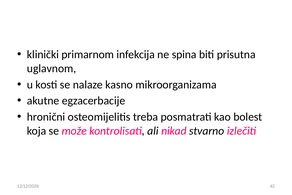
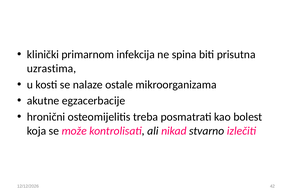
uglavnom: uglavnom -> uzrastima (52, 68)
kasno: kasno -> ostale (119, 84)
